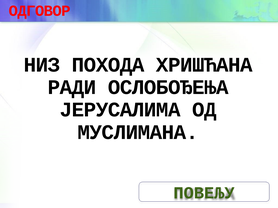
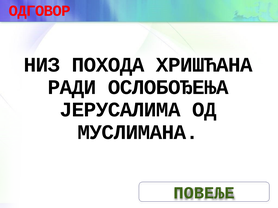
ПОВЕЉУ: ПОВЕЉУ -> ПОВЕЉЕ (204, 193)
